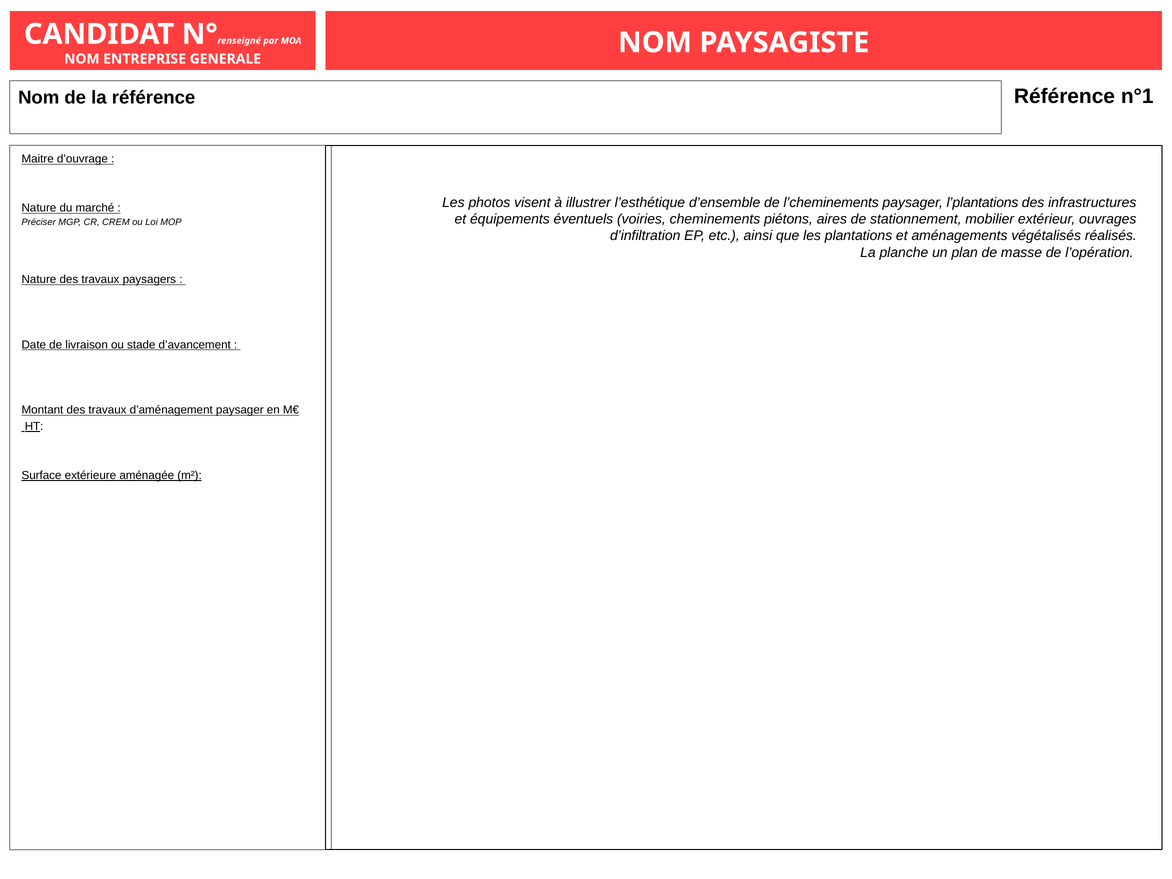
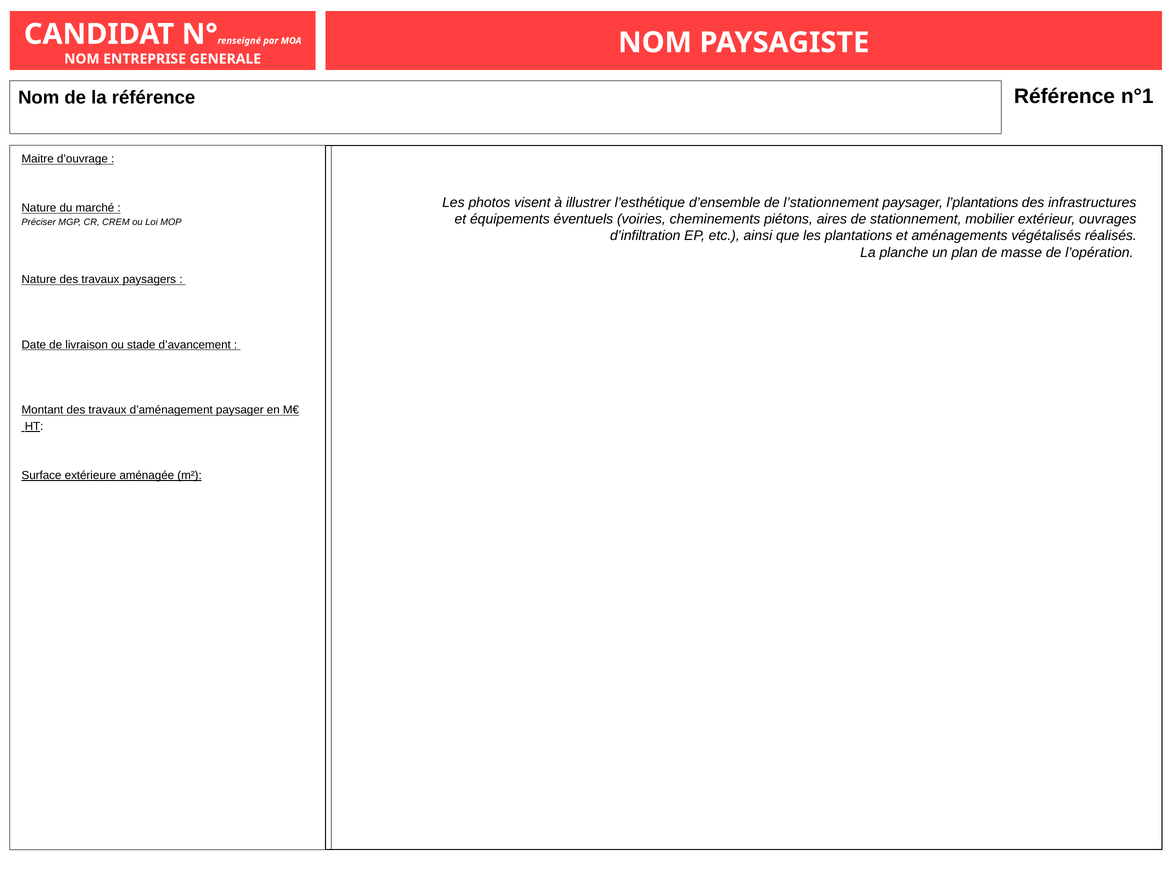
l’cheminements: l’cheminements -> l’stationnement (831, 202)
